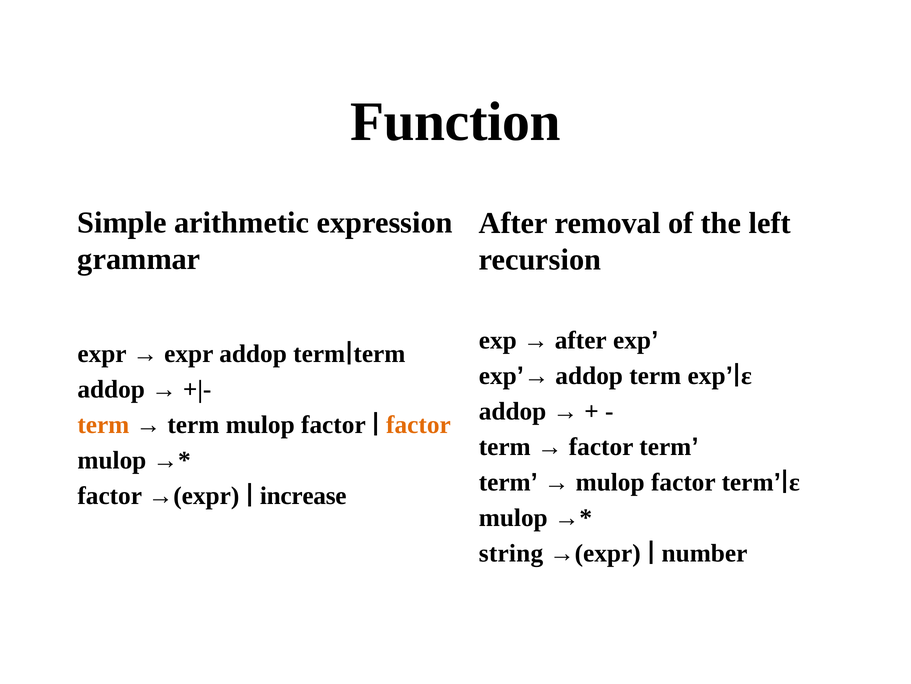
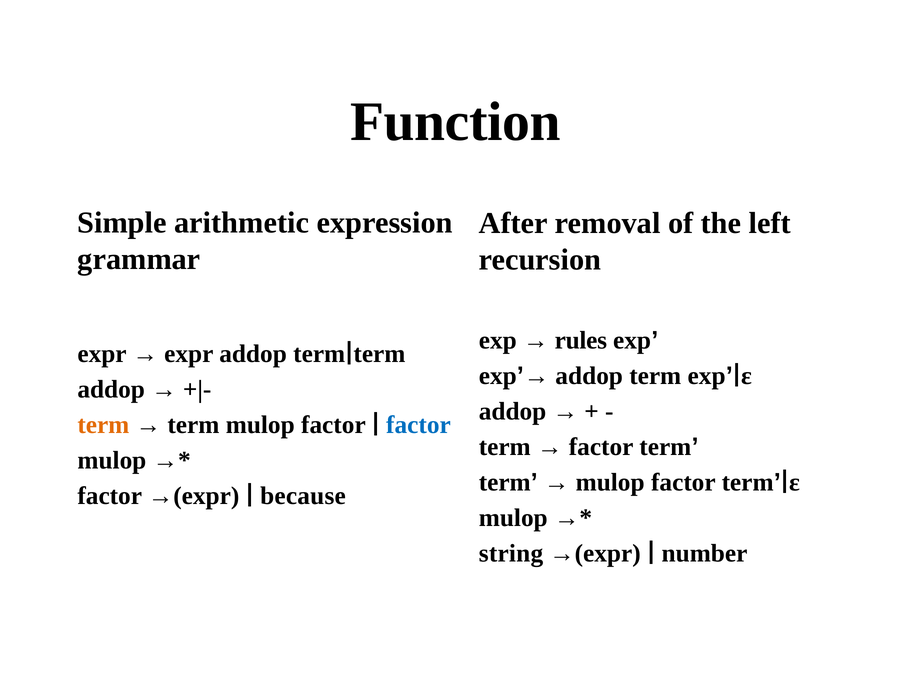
after: after -> rules (581, 340)
factor colour: orange -> blue (418, 424)
increase: increase -> because (303, 495)
